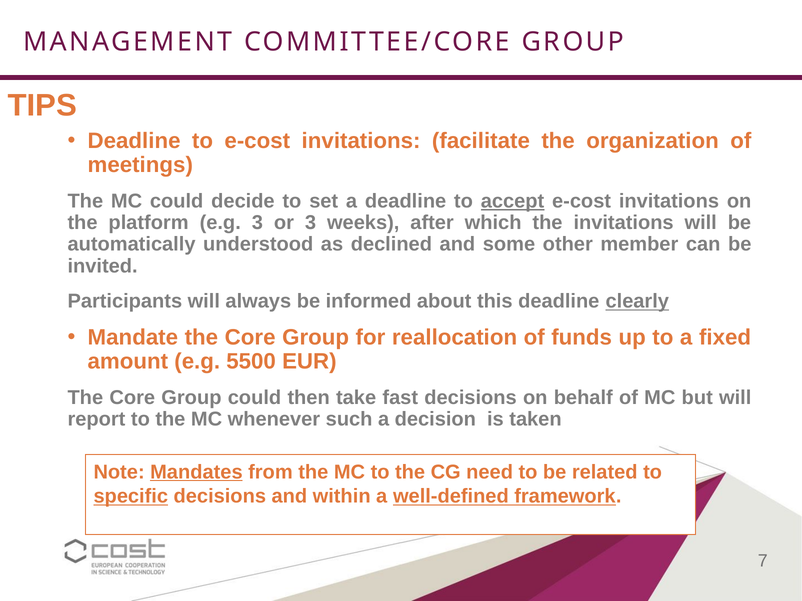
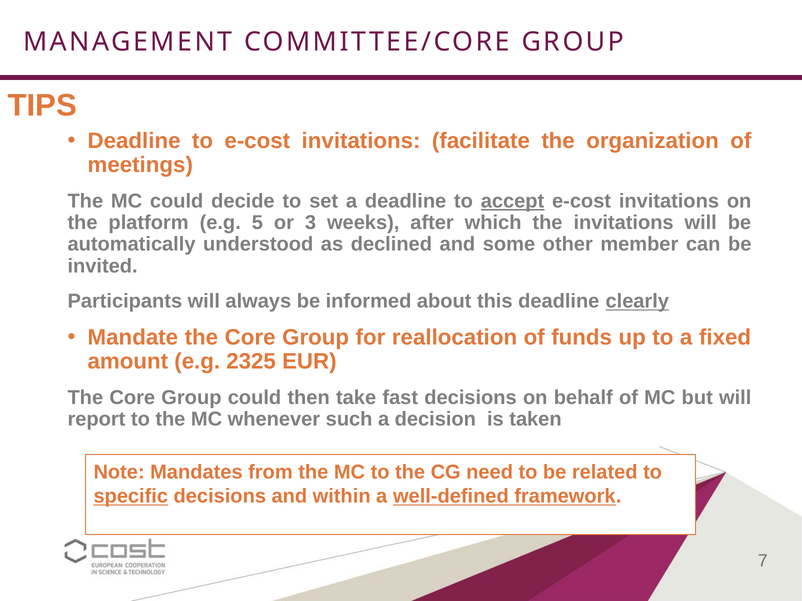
e.g 3: 3 -> 5 (257, 223)
5500: 5500 -> 2325 (251, 362)
Mandates underline: present -> none (196, 472)
